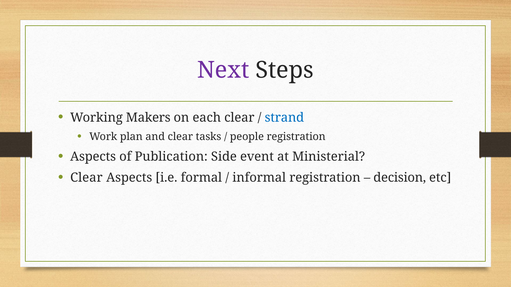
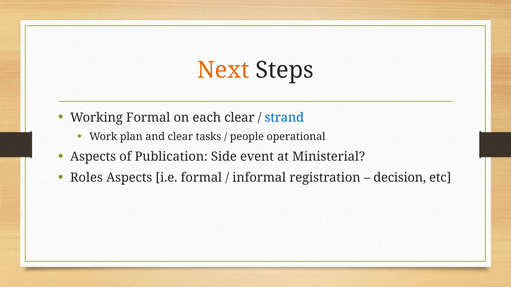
Next colour: purple -> orange (223, 70)
Working Makers: Makers -> Formal (148, 118)
people registration: registration -> operational (296, 137)
Clear: Clear -> Roles (86, 178)
